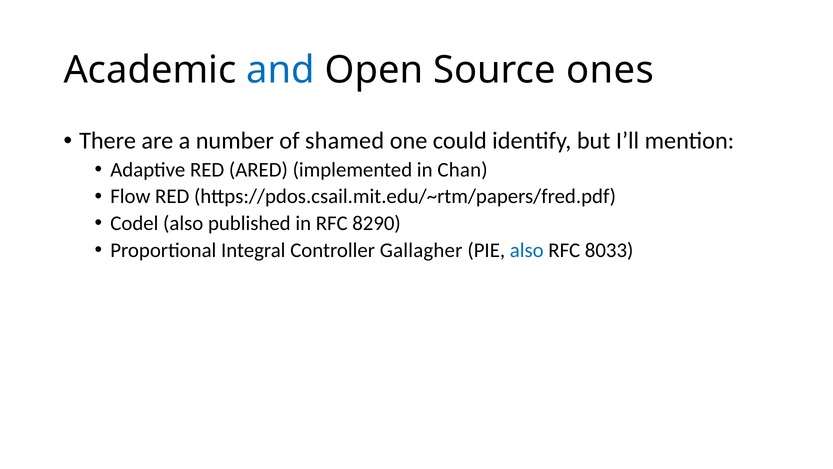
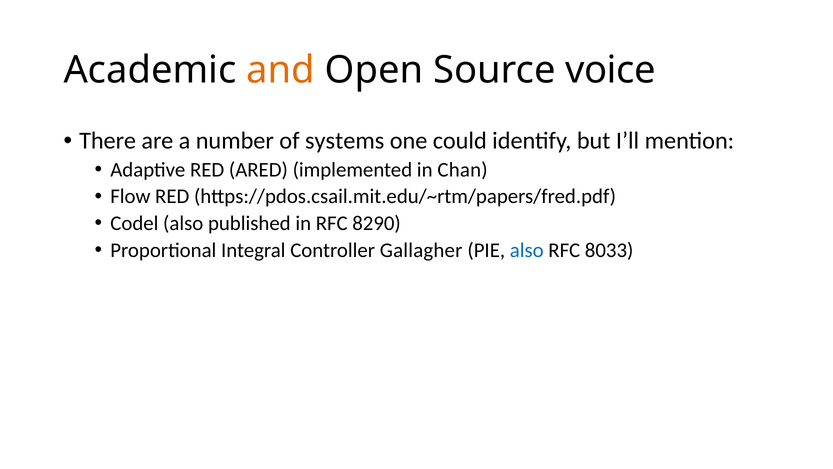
and colour: blue -> orange (281, 70)
ones: ones -> voice (610, 70)
shamed: shamed -> systems (345, 141)
